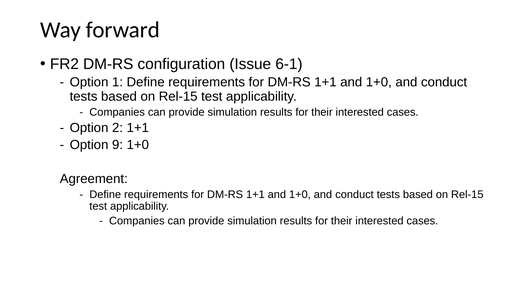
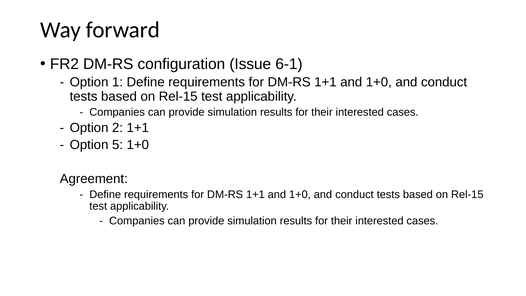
9: 9 -> 5 (118, 145)
